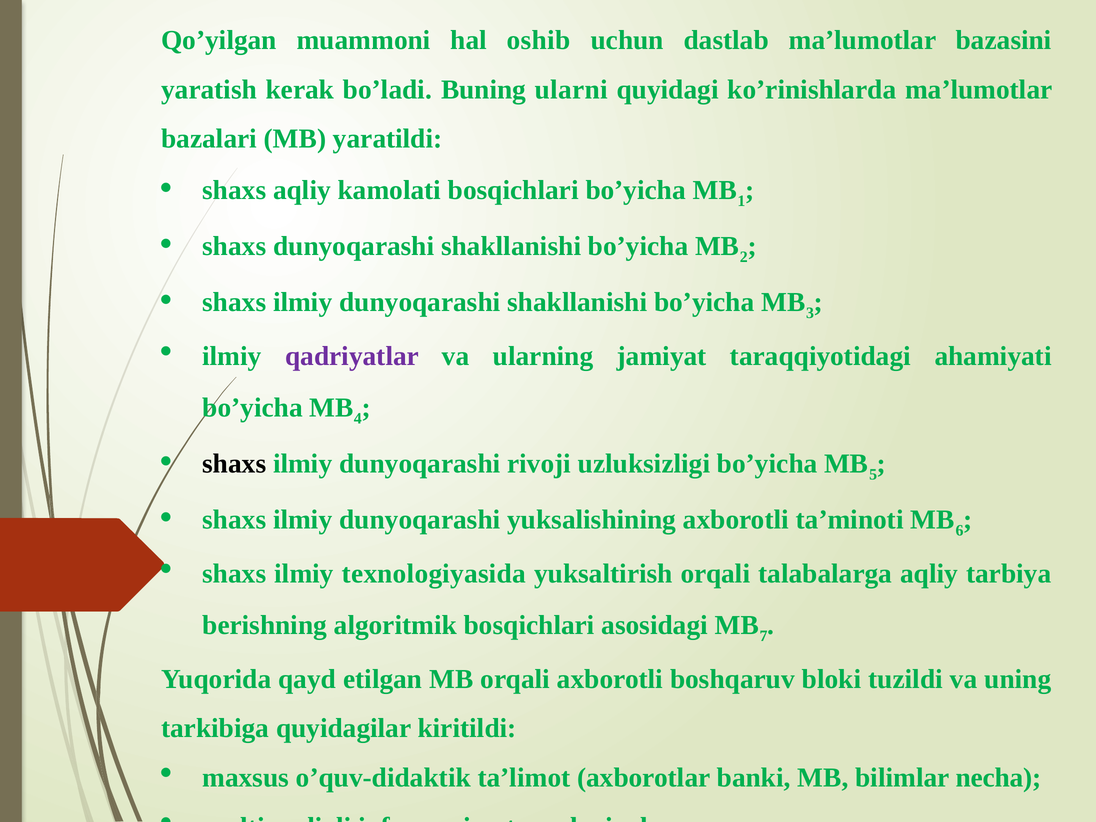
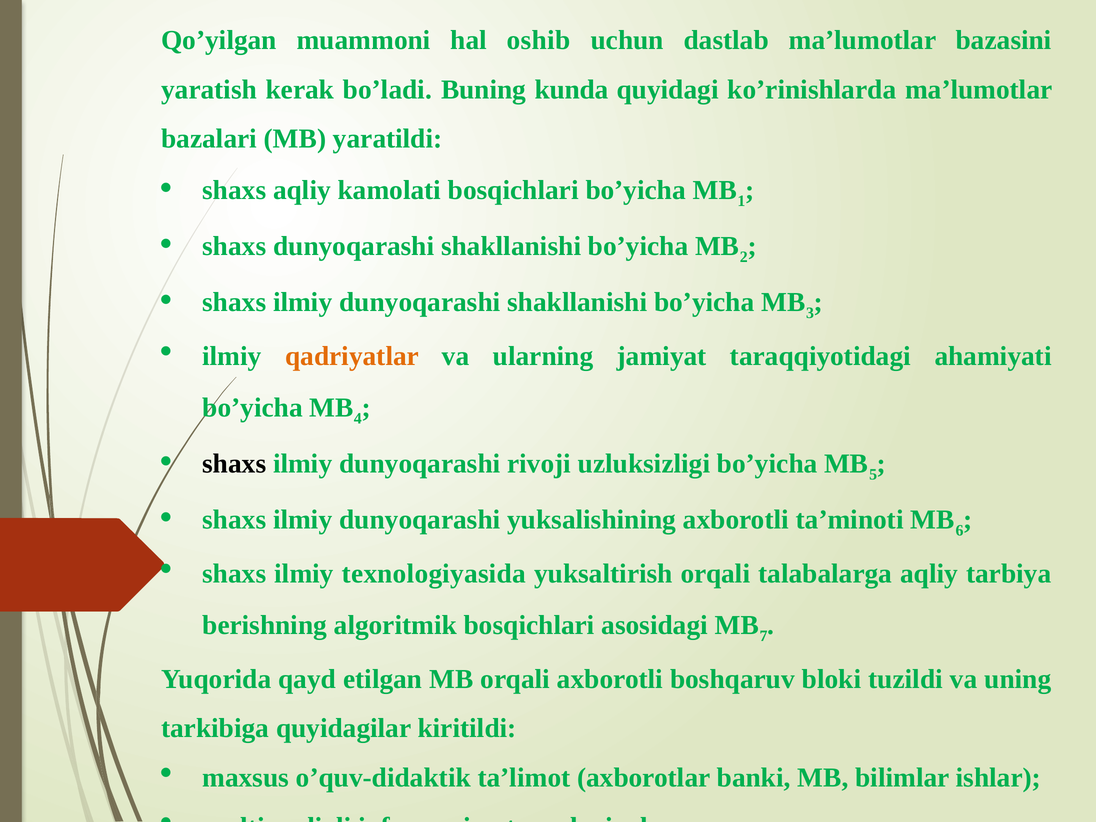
ularni: ularni -> kunda (572, 89)
qadriyatlar colour: purple -> orange (352, 356)
necha: necha -> ishlar (998, 778)
